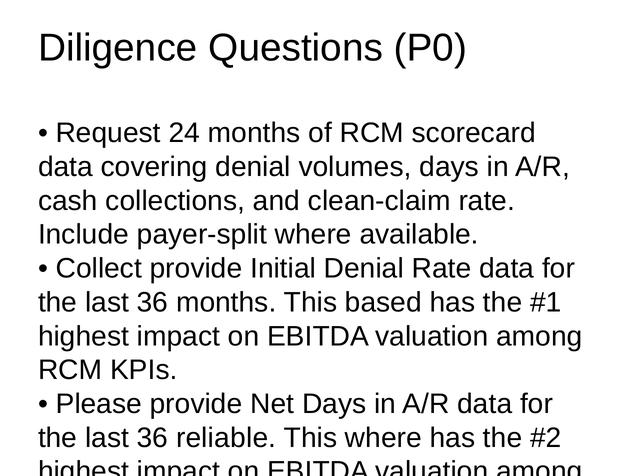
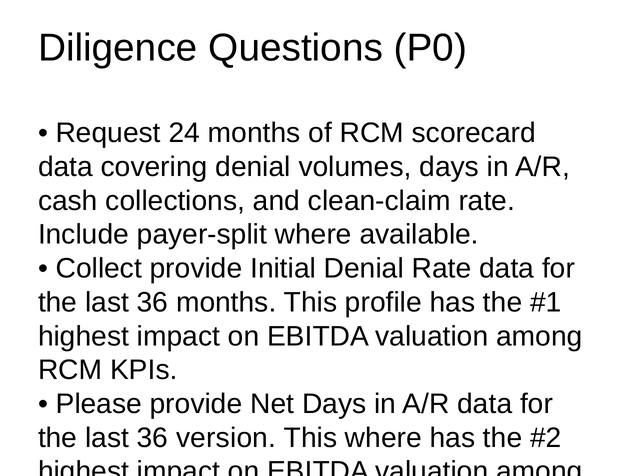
based: based -> profile (383, 303)
reliable: reliable -> version (226, 438)
